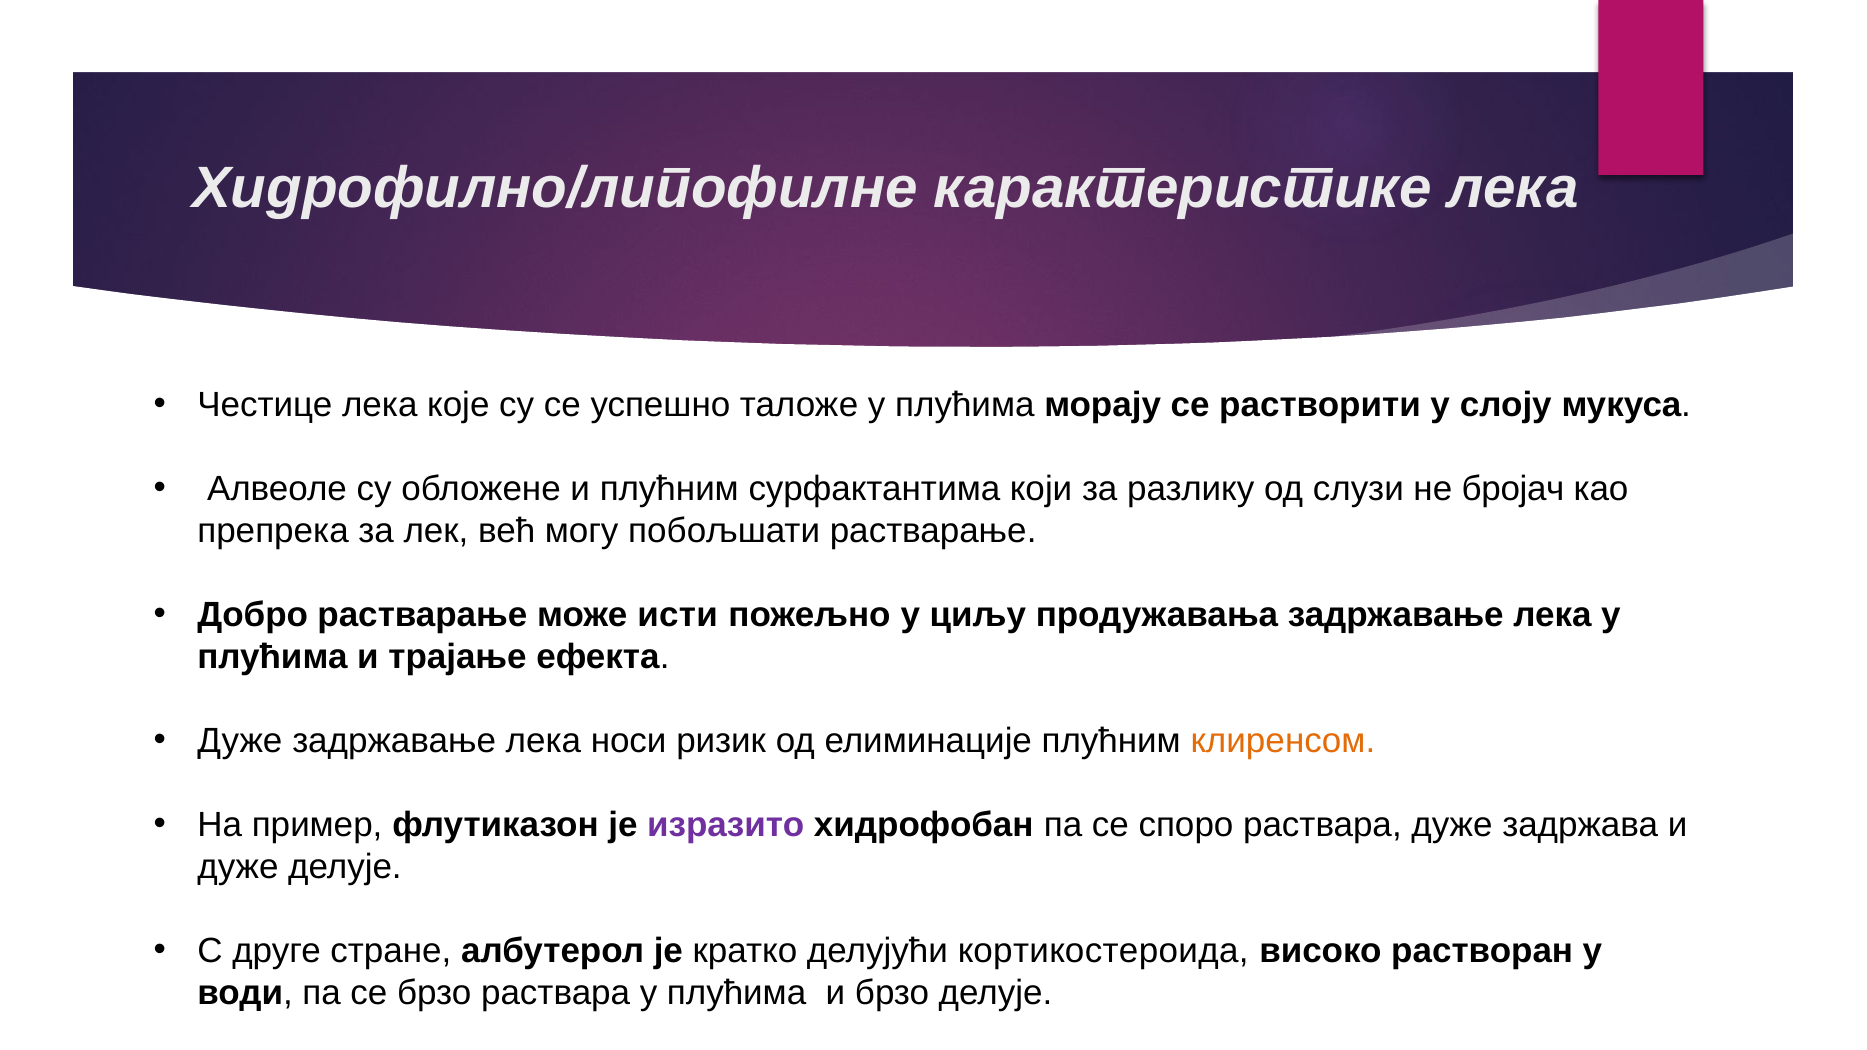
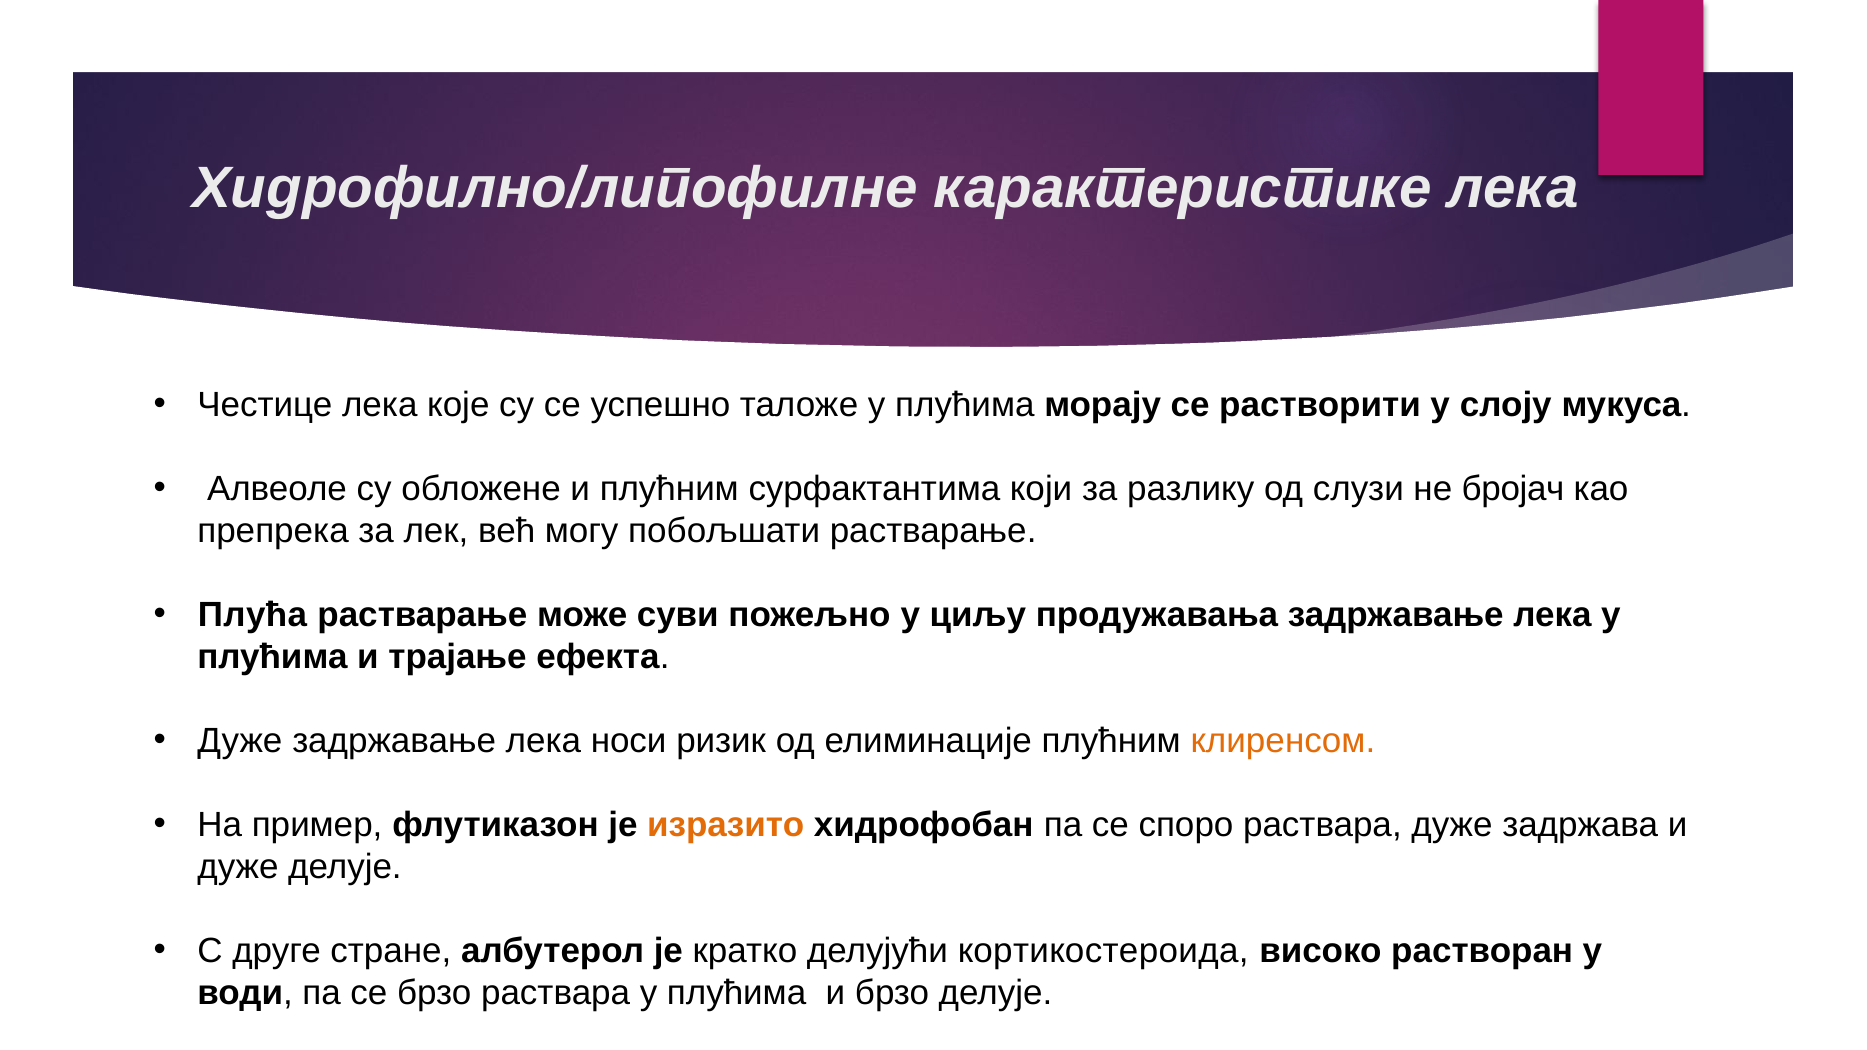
Добро: Добро -> Плућа (253, 615)
исти: исти -> суви (678, 615)
изразито colour: purple -> orange (726, 825)
